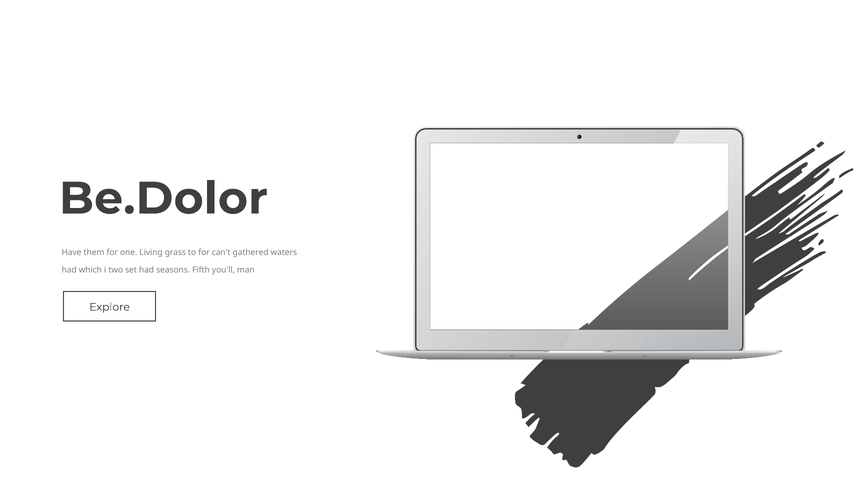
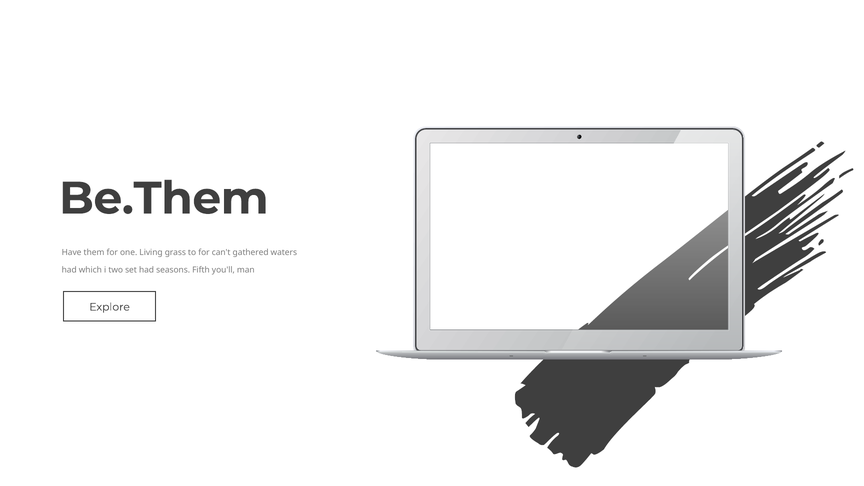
Be.Dolor: Be.Dolor -> Be.Them (164, 199)
